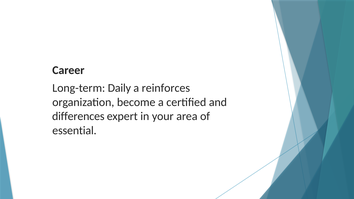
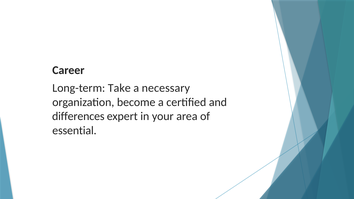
Daily: Daily -> Take (119, 88)
reinforces: reinforces -> necessary (166, 88)
